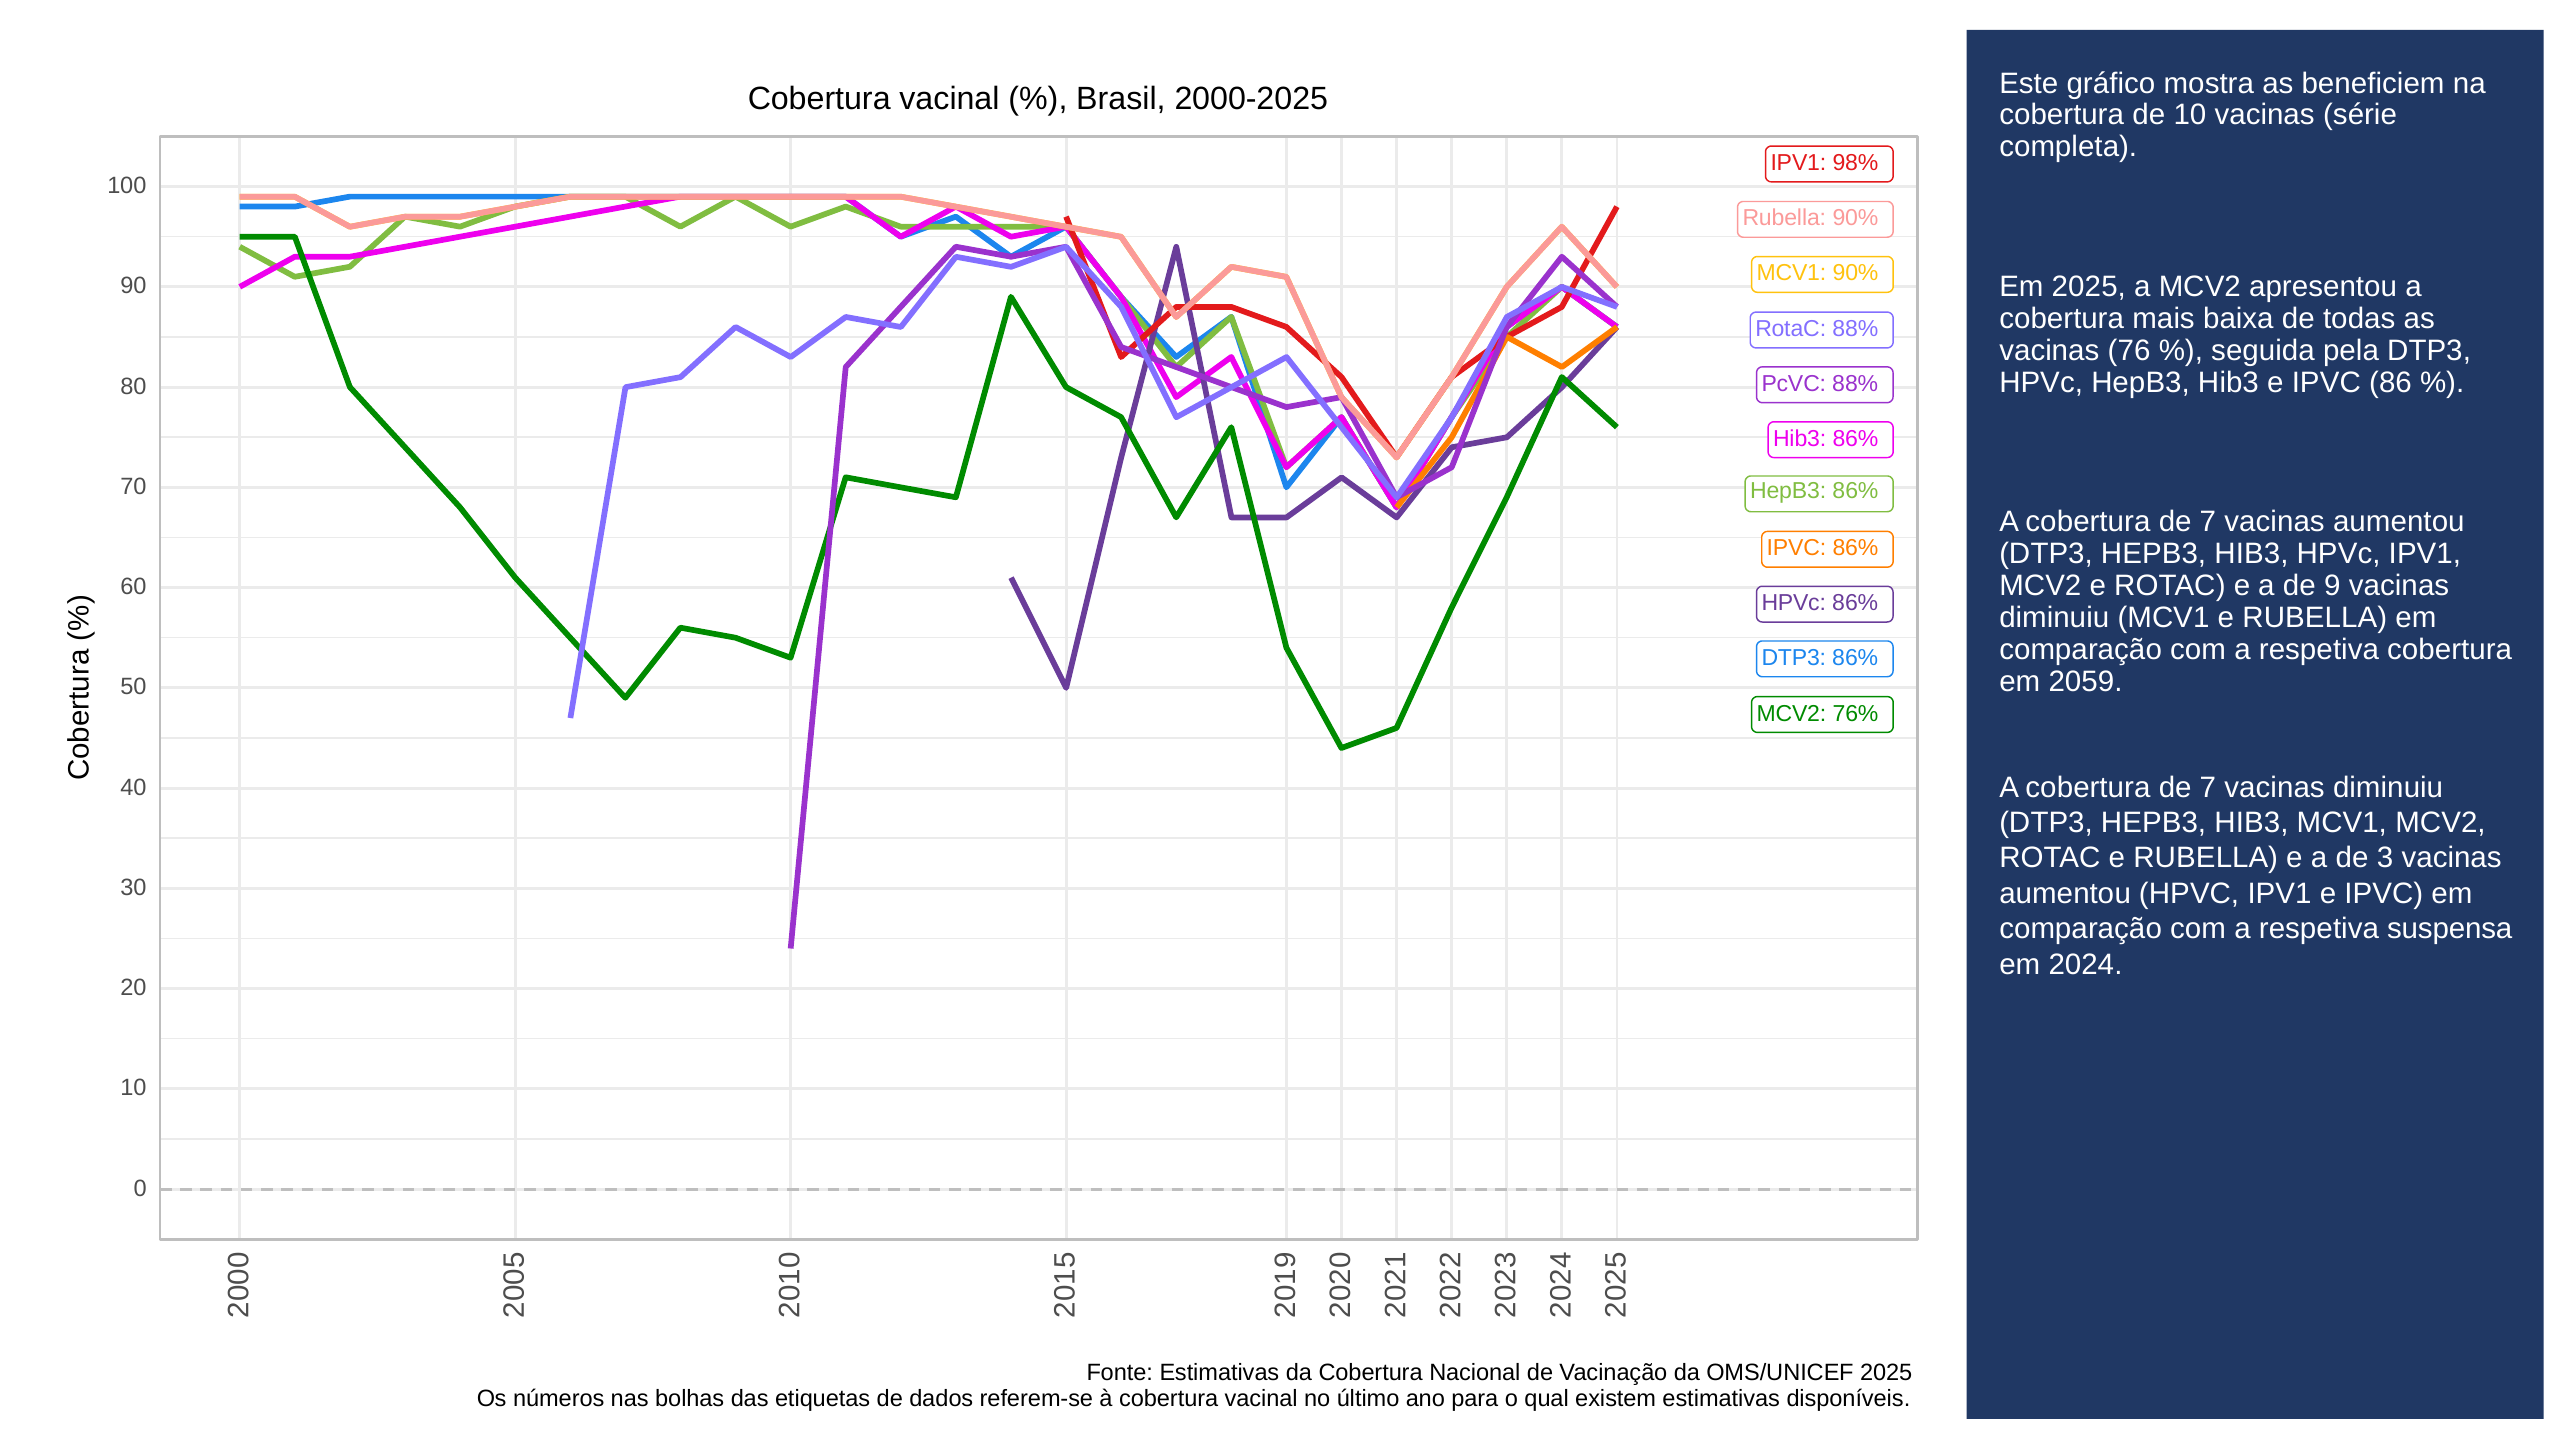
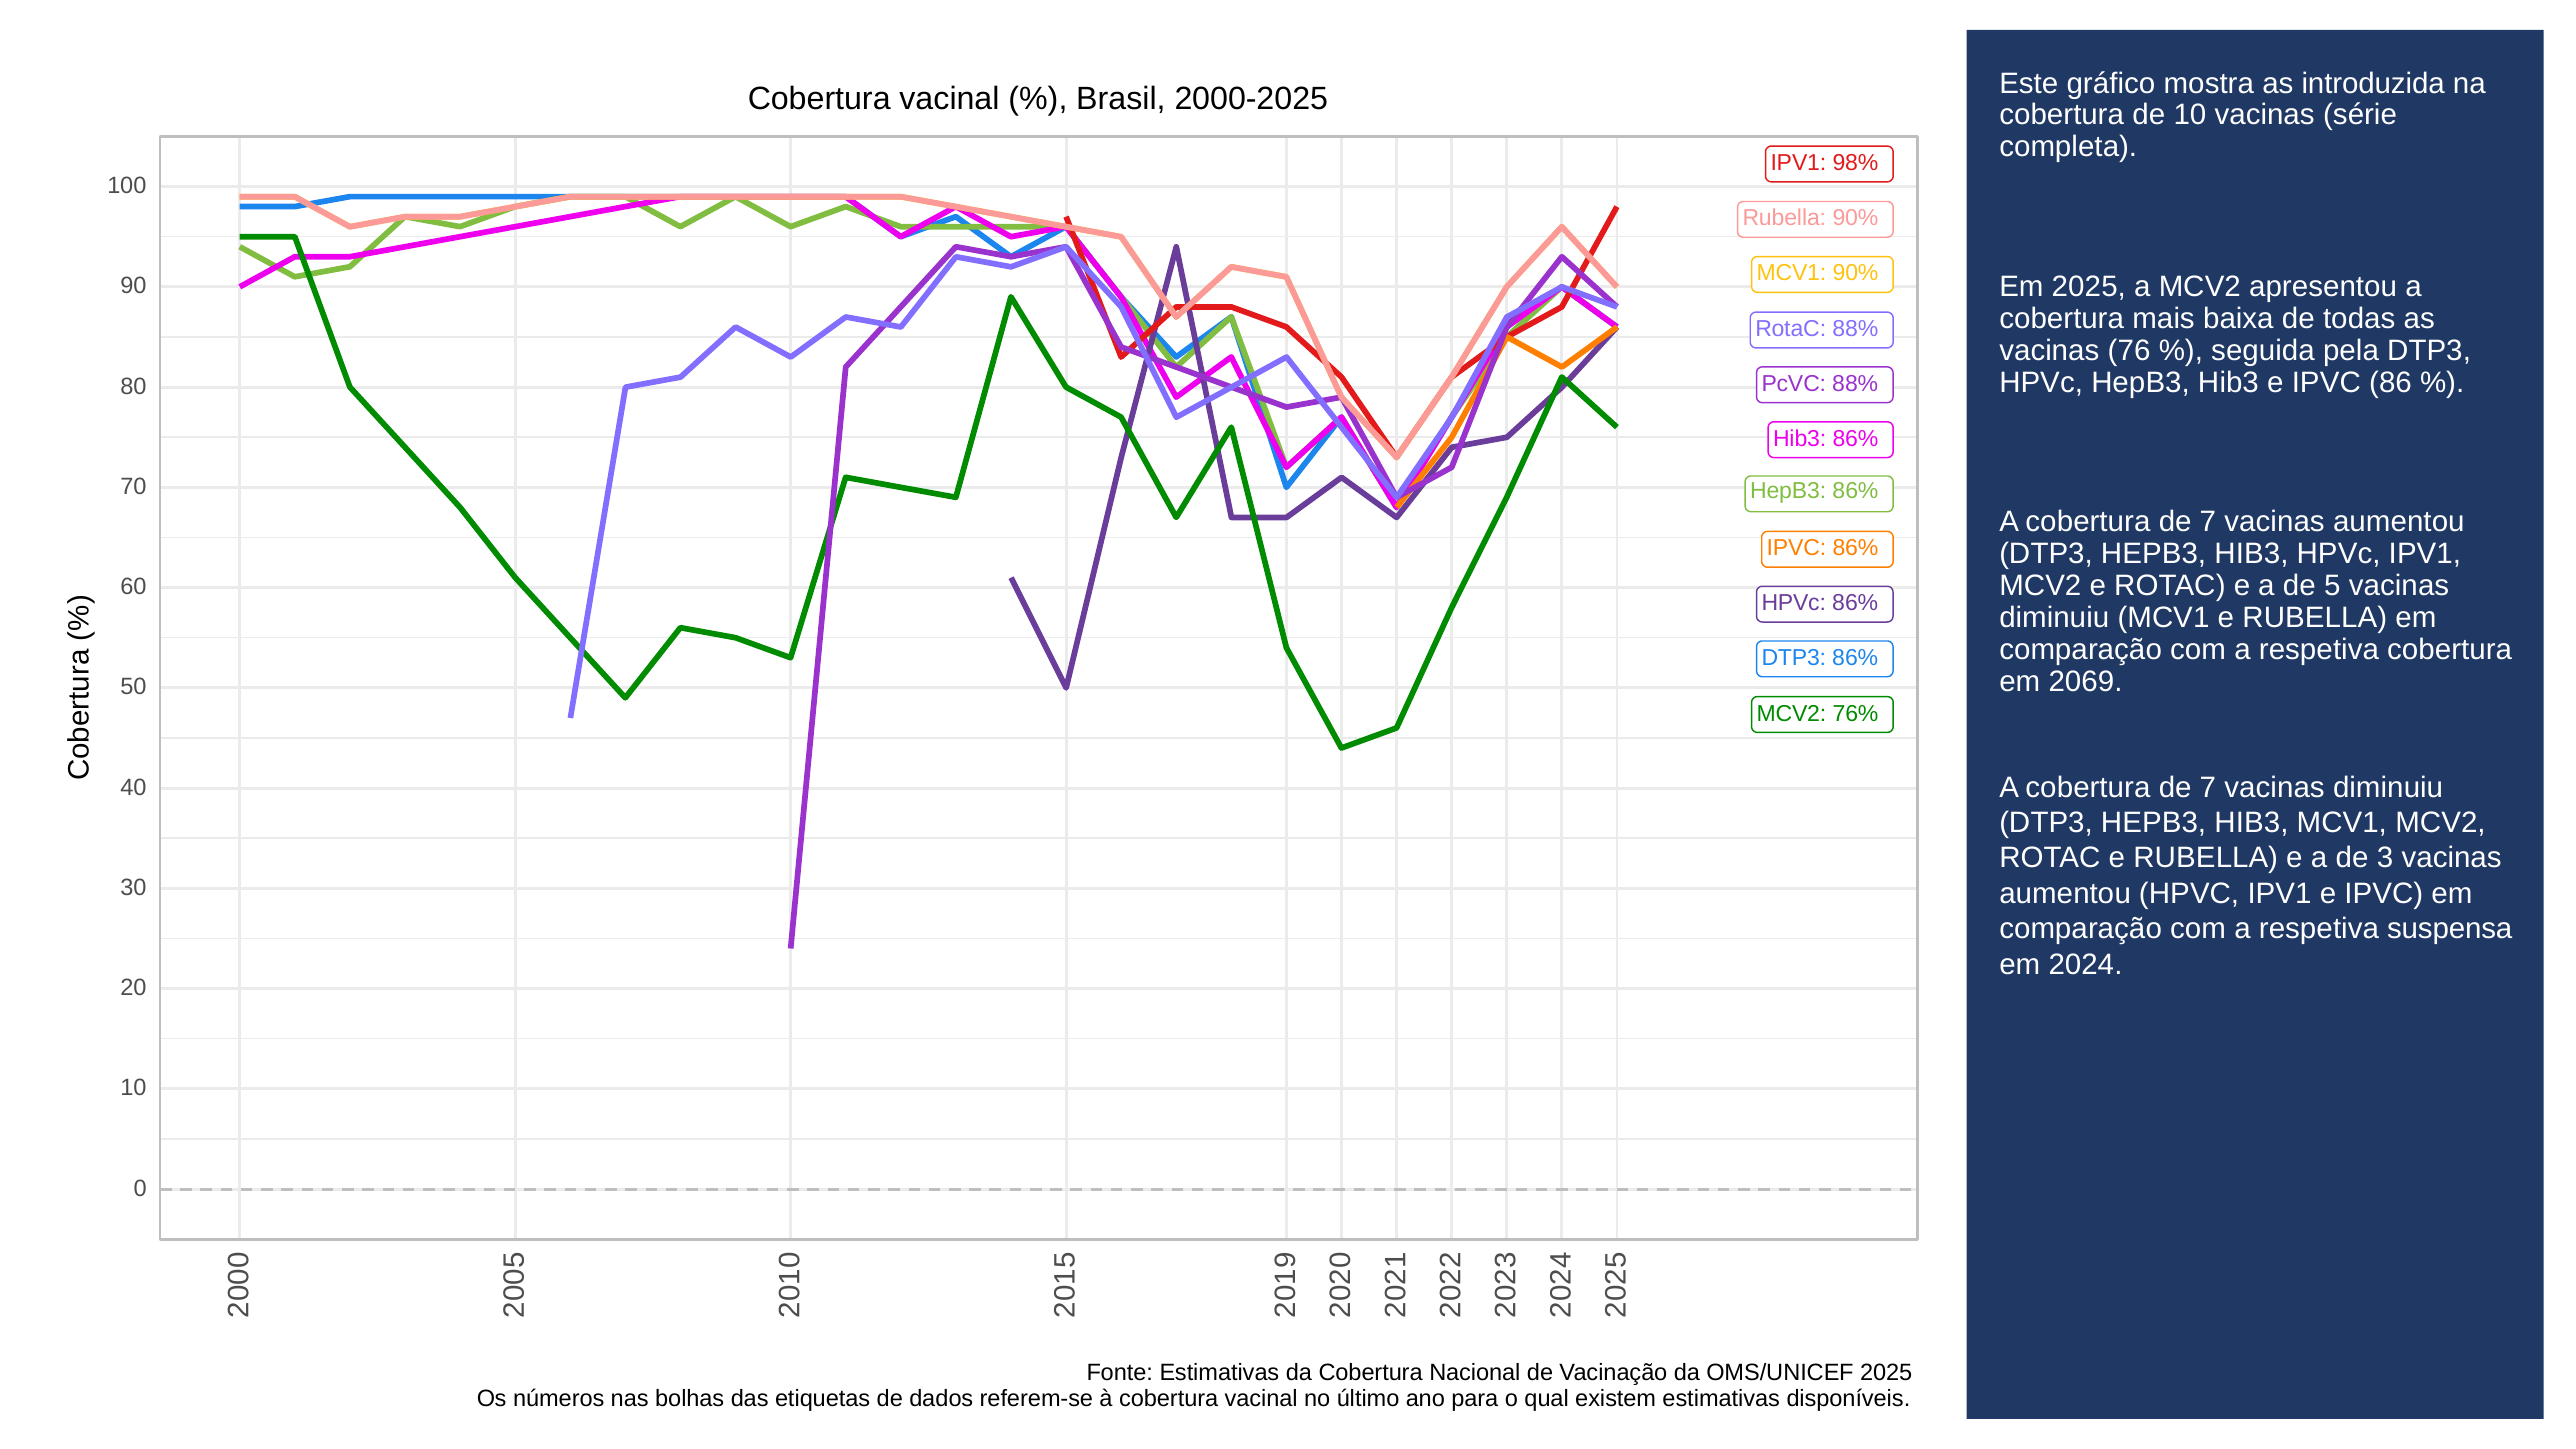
beneficiem: beneficiem -> introduzida (2373, 83)
de 9: 9 -> 5 (2332, 586)
2059: 2059 -> 2069 (2086, 682)
